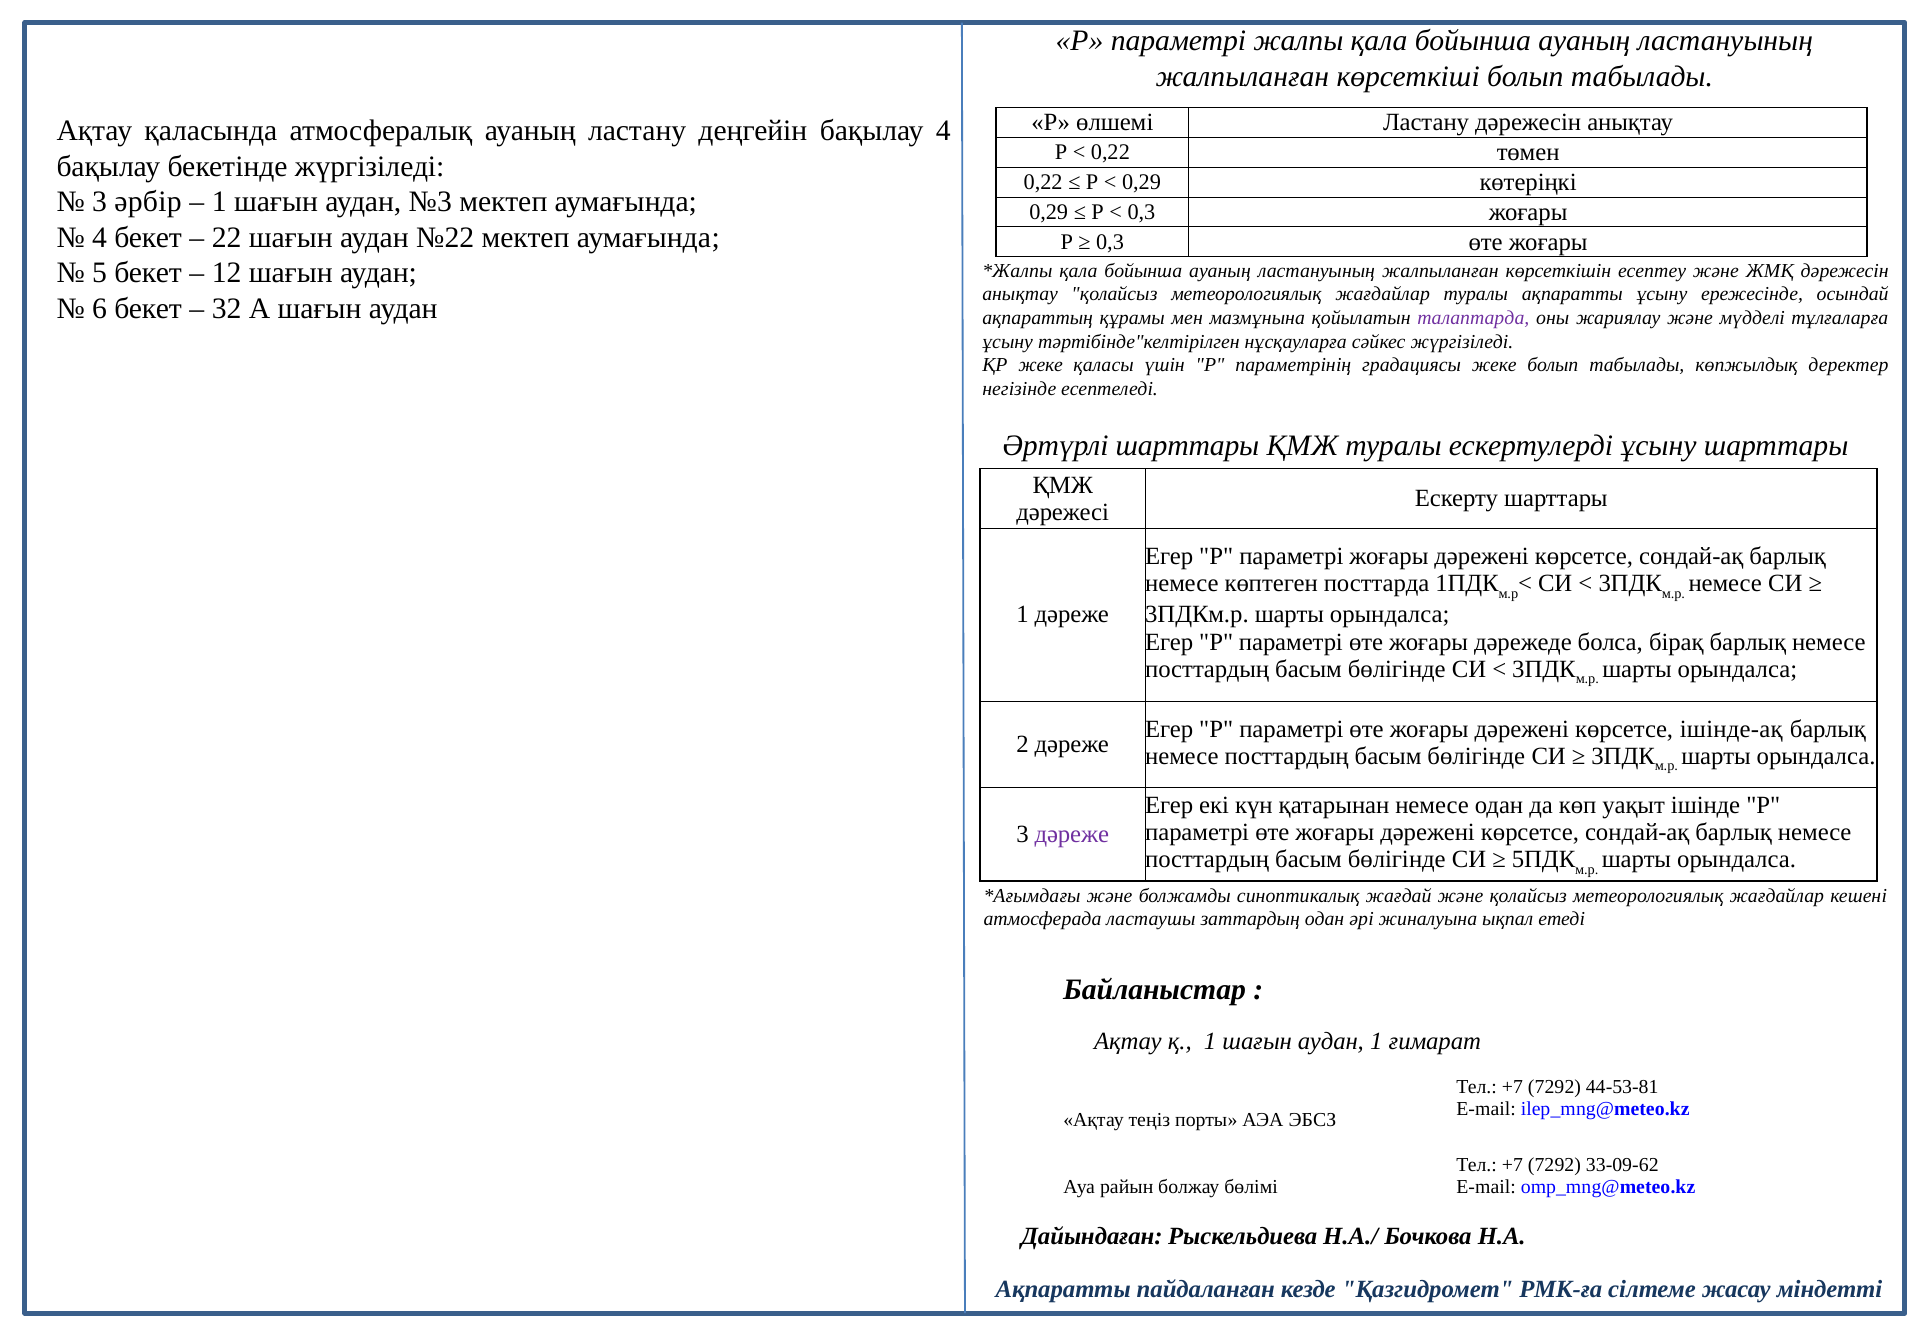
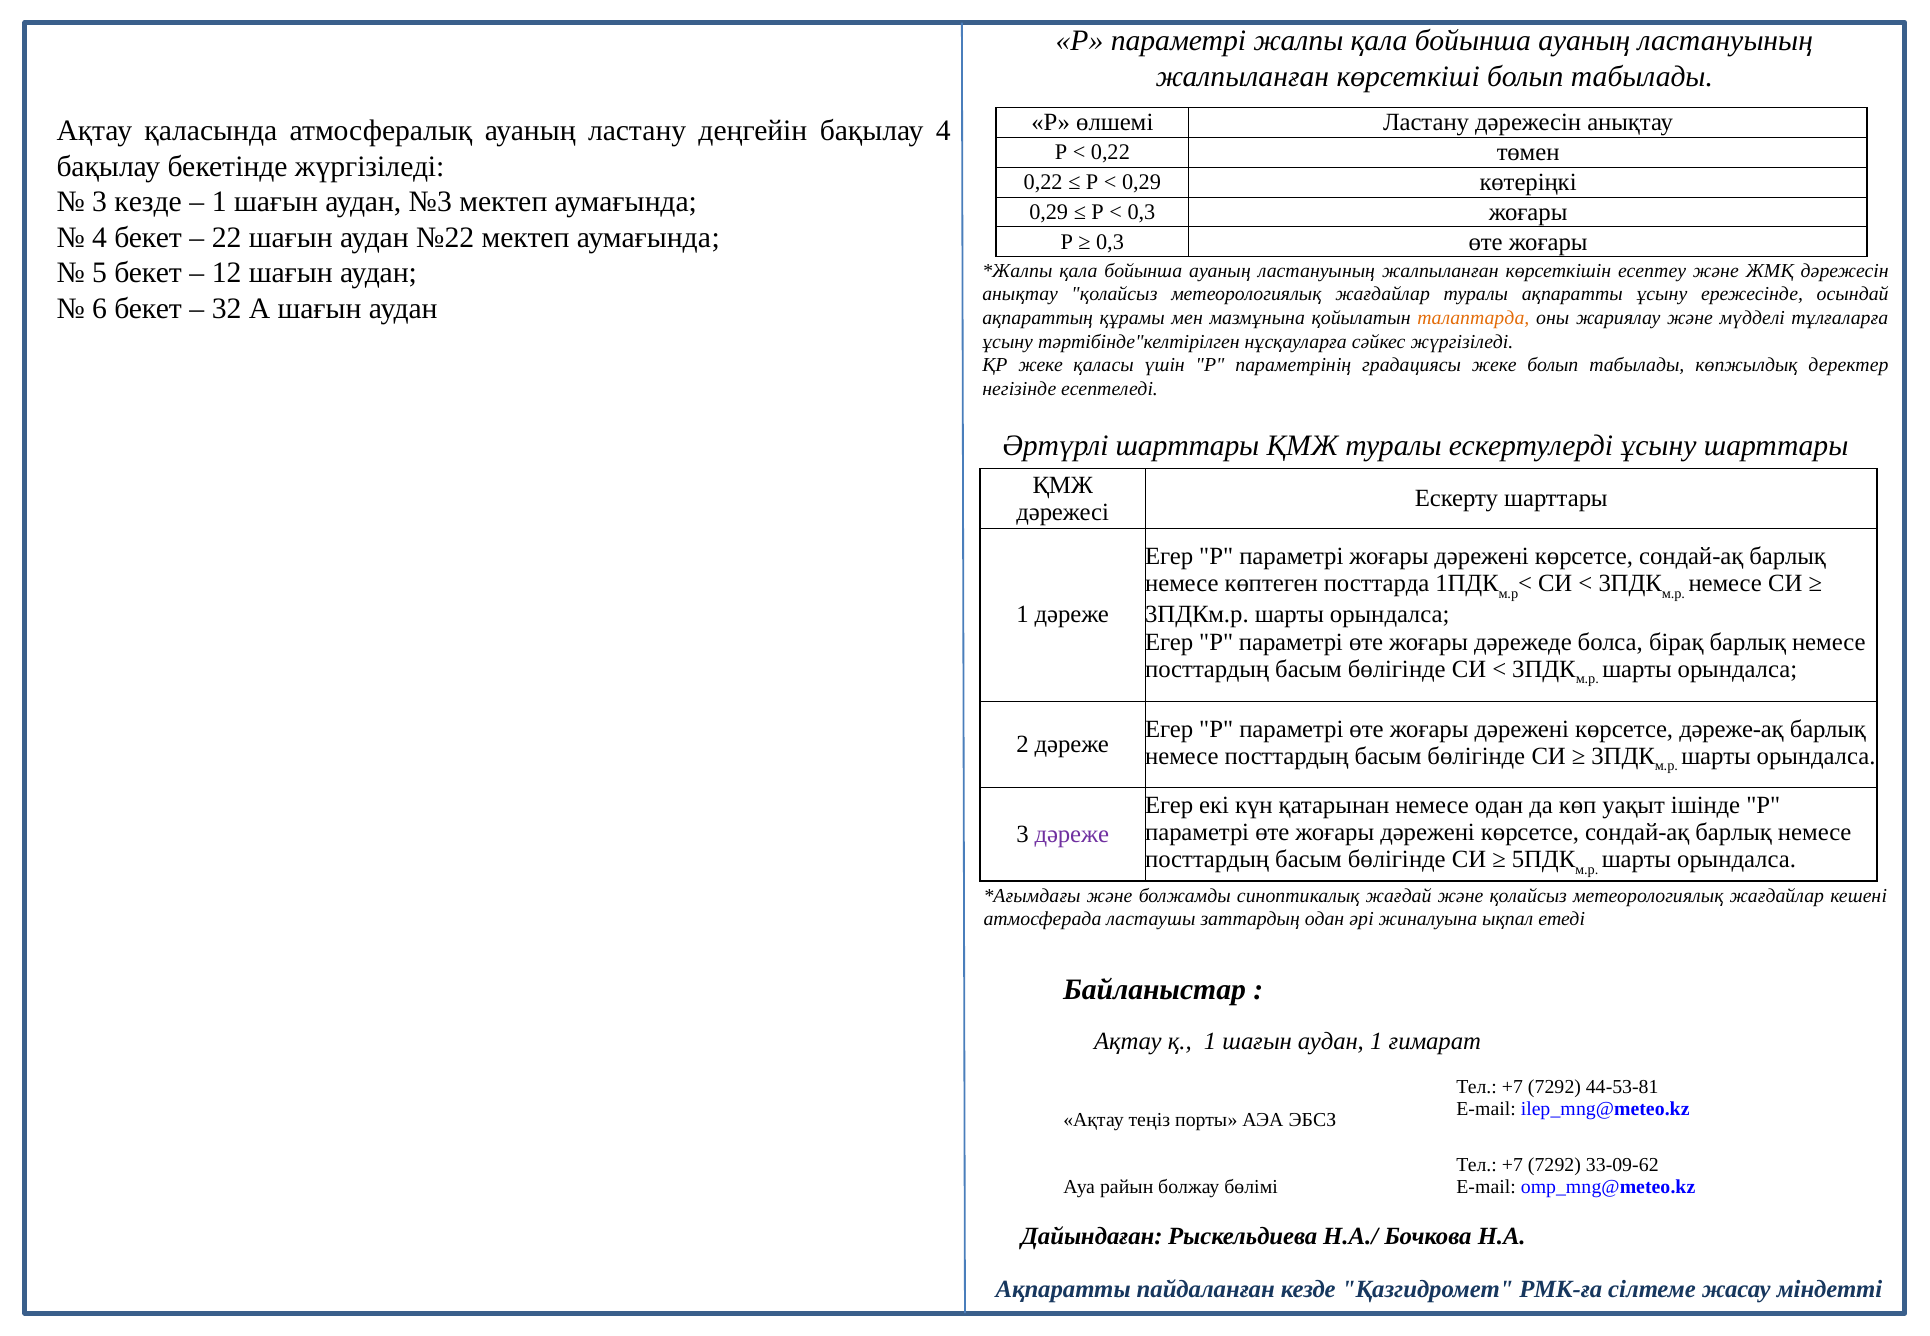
3 әрбір: әрбір -> кезде (148, 202)
талаптарда colour: purple -> orange (1473, 318)
ішінде-ақ: ішінде-ақ -> дәреже-ақ (1732, 729)
